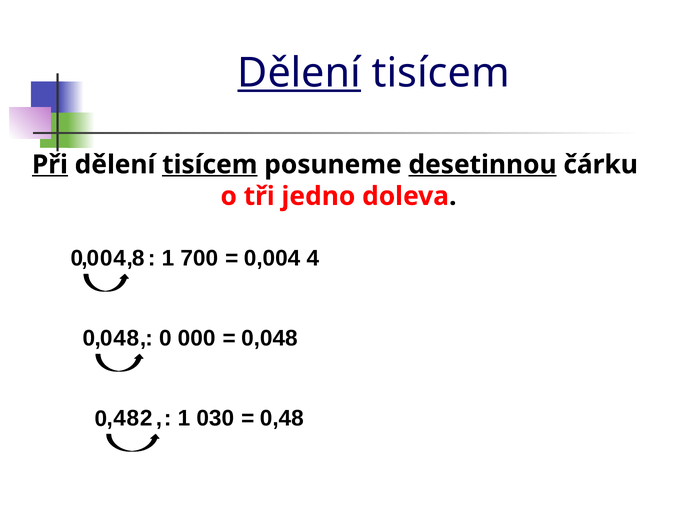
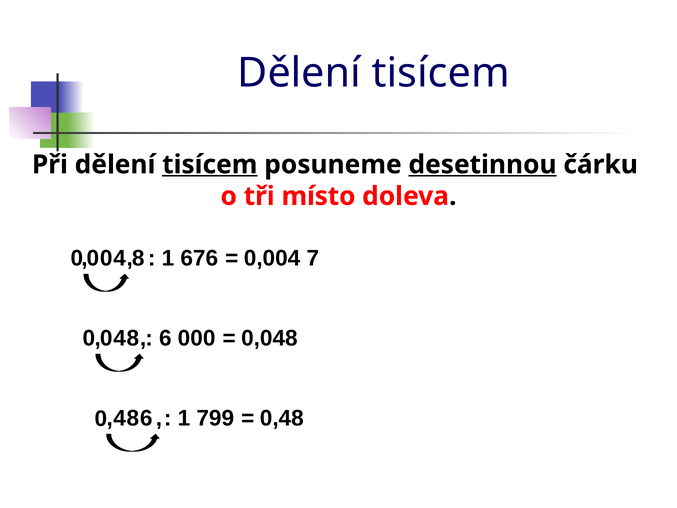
Dělení underline: present -> none (299, 73)
Při underline: present -> none (50, 165)
jedno: jedno -> místo (318, 196)
700: 700 -> 676 (199, 258)
4: 4 -> 7 (313, 258)
0: 0 -> 6 (165, 338)
2: 2 -> 6 (146, 418)
030: 030 -> 799 (215, 418)
